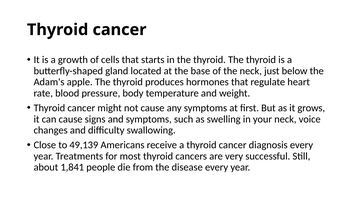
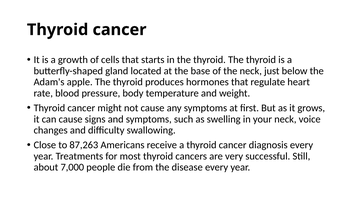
49,139: 49,139 -> 87,263 (84, 145)
1,841: 1,841 -> 7,000 (72, 167)
